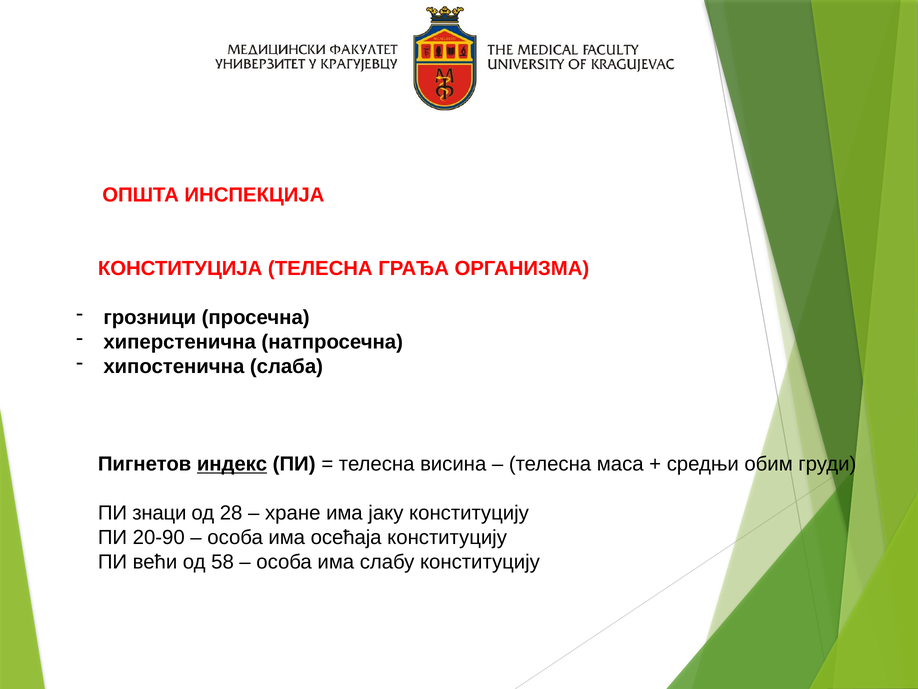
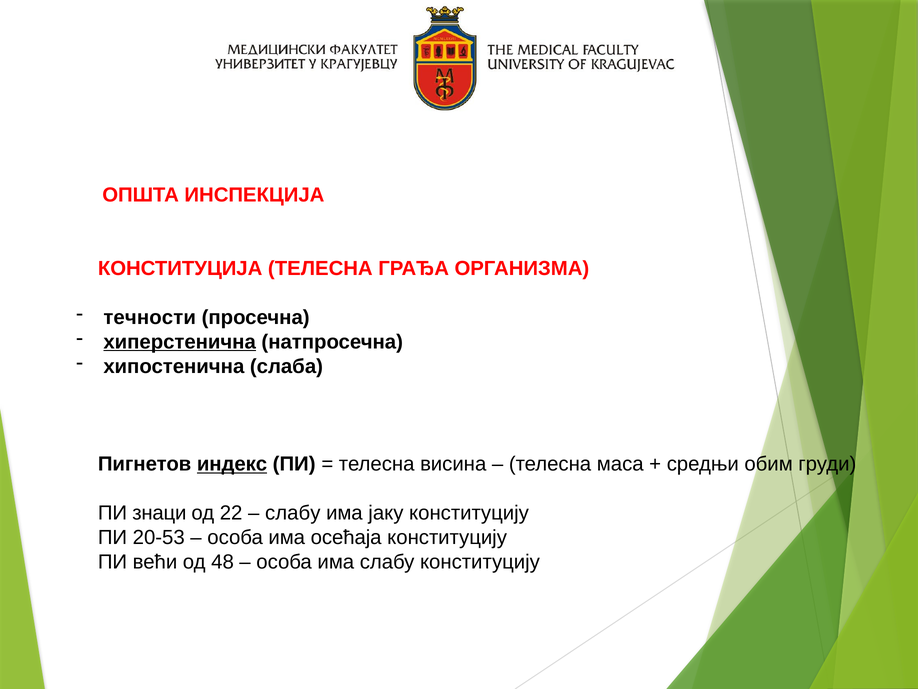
грозници: грозници -> течности (150, 317)
хиперстенична underline: none -> present (180, 342)
28: 28 -> 22 (231, 513)
хране: хране -> слабу (293, 513)
20-90: 20-90 -> 20-53 (159, 537)
58: 58 -> 48 (223, 562)
